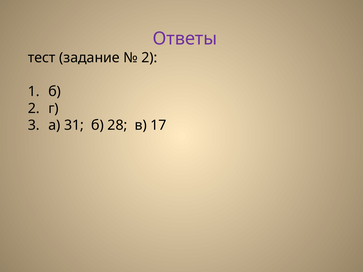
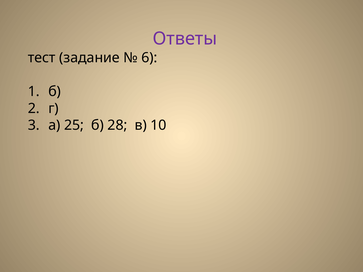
2: 2 -> 6 (149, 58)
31: 31 -> 25 (74, 125)
17: 17 -> 10 (158, 125)
